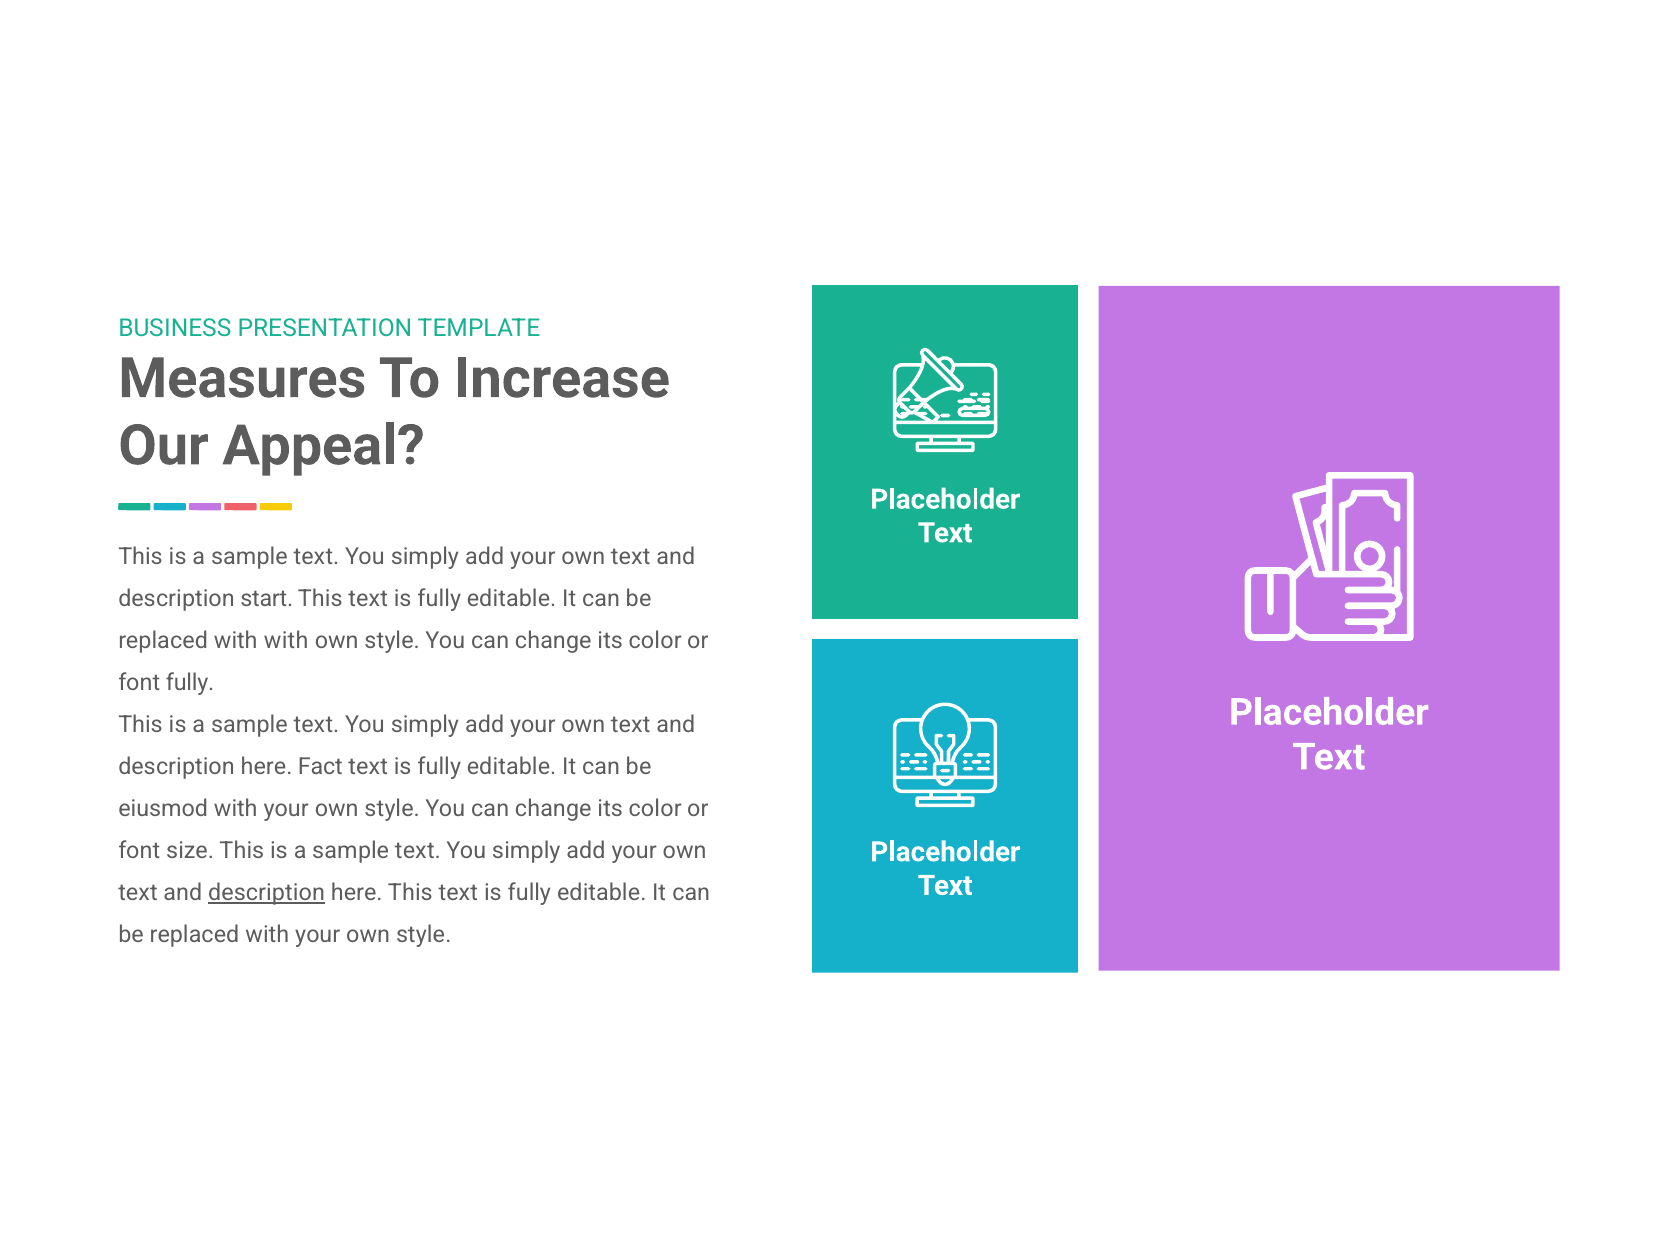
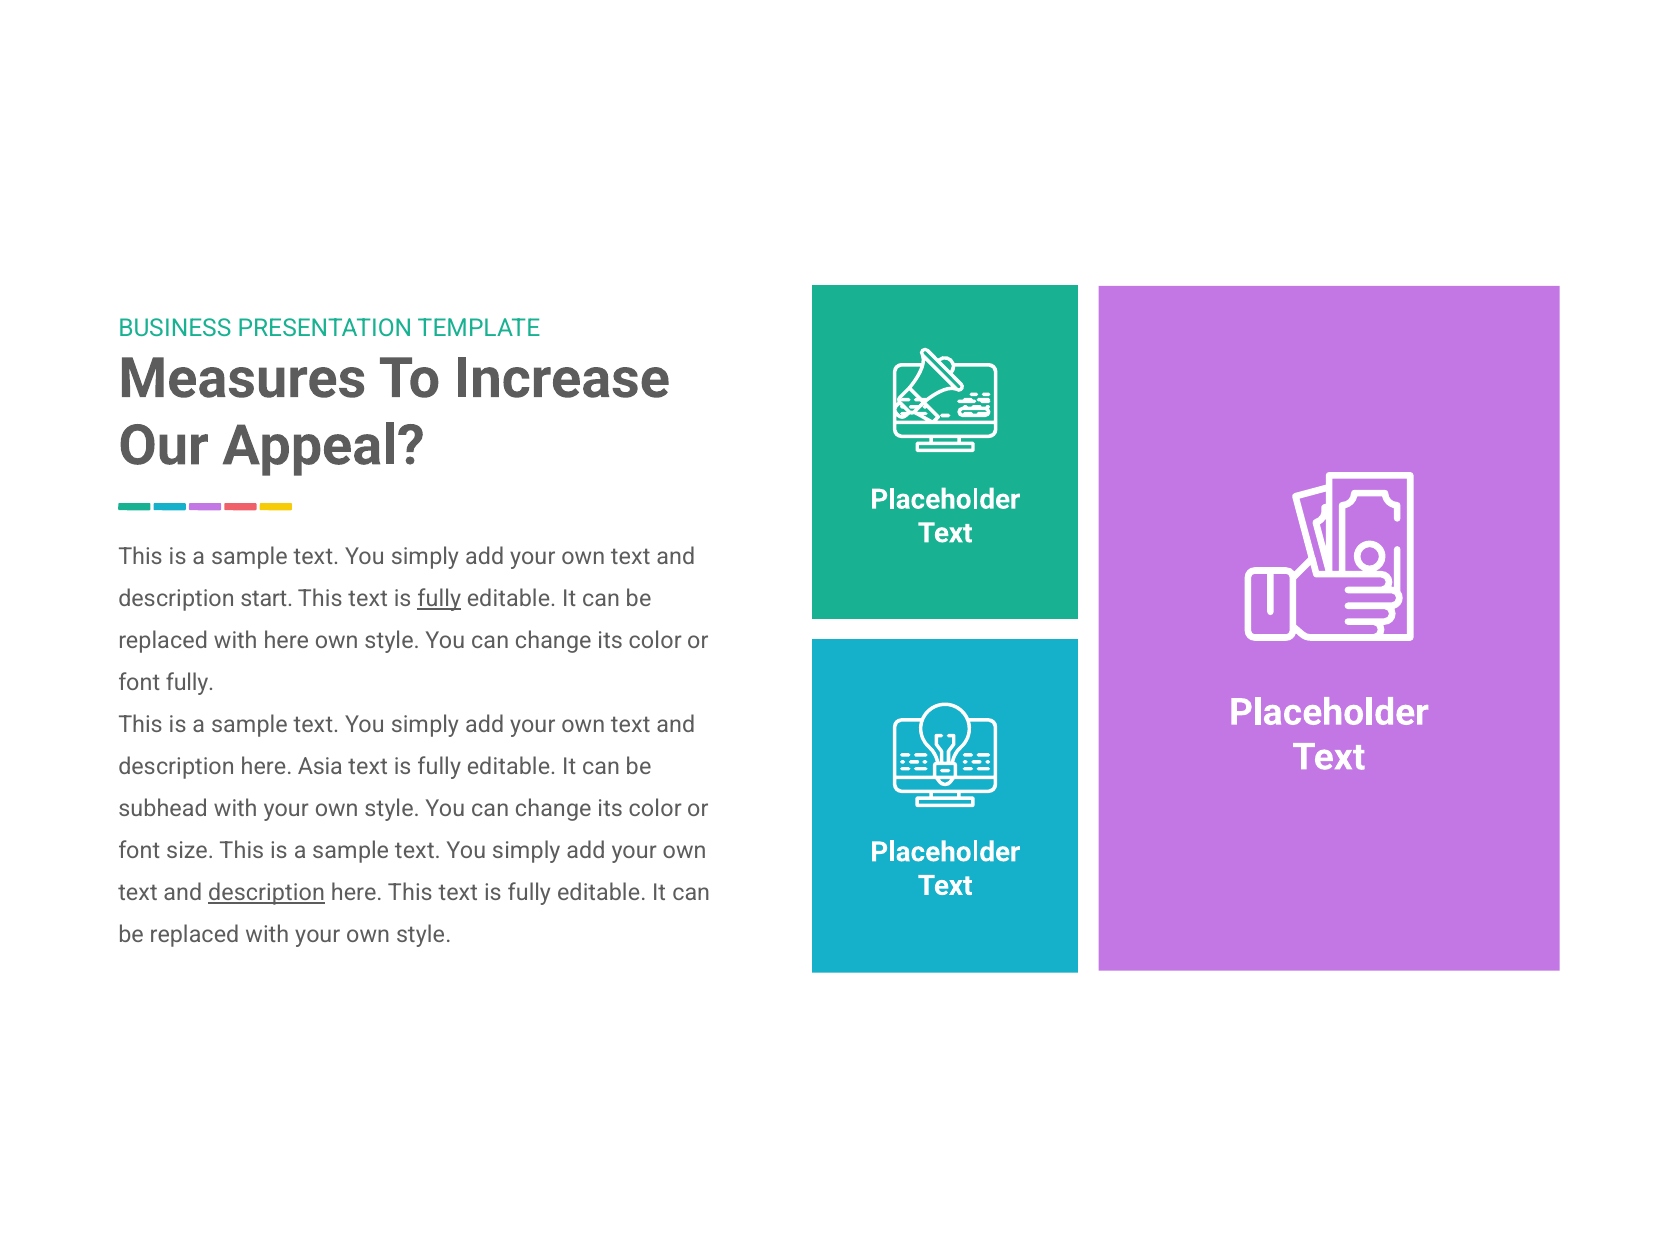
fully underline: none -> present (439, 599)
with with: with -> here (286, 641)
Fact: Fact -> Asia (320, 767)
eiusmod: eiusmod -> subhead (163, 809)
